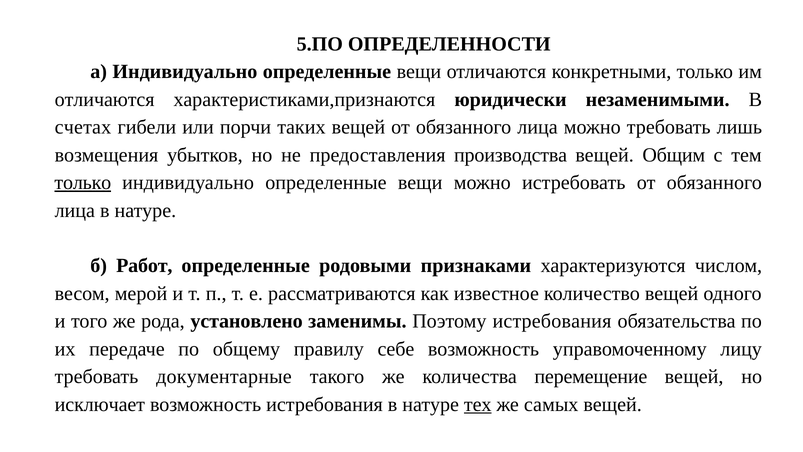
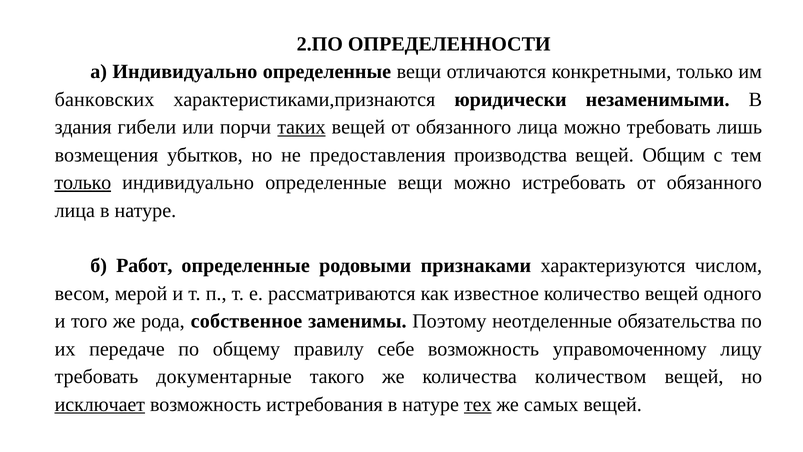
5.ПО: 5.ПО -> 2.ПО (320, 44)
отличаются: отличаются -> банковских (105, 99)
счетах: счетах -> здания (83, 127)
таких underline: none -> present (301, 127)
установлено: установлено -> собственное (246, 321)
Поэтому истребования: истребования -> неотделенные (552, 321)
перемещение: перемещение -> количеством (591, 376)
исключает underline: none -> present (100, 404)
